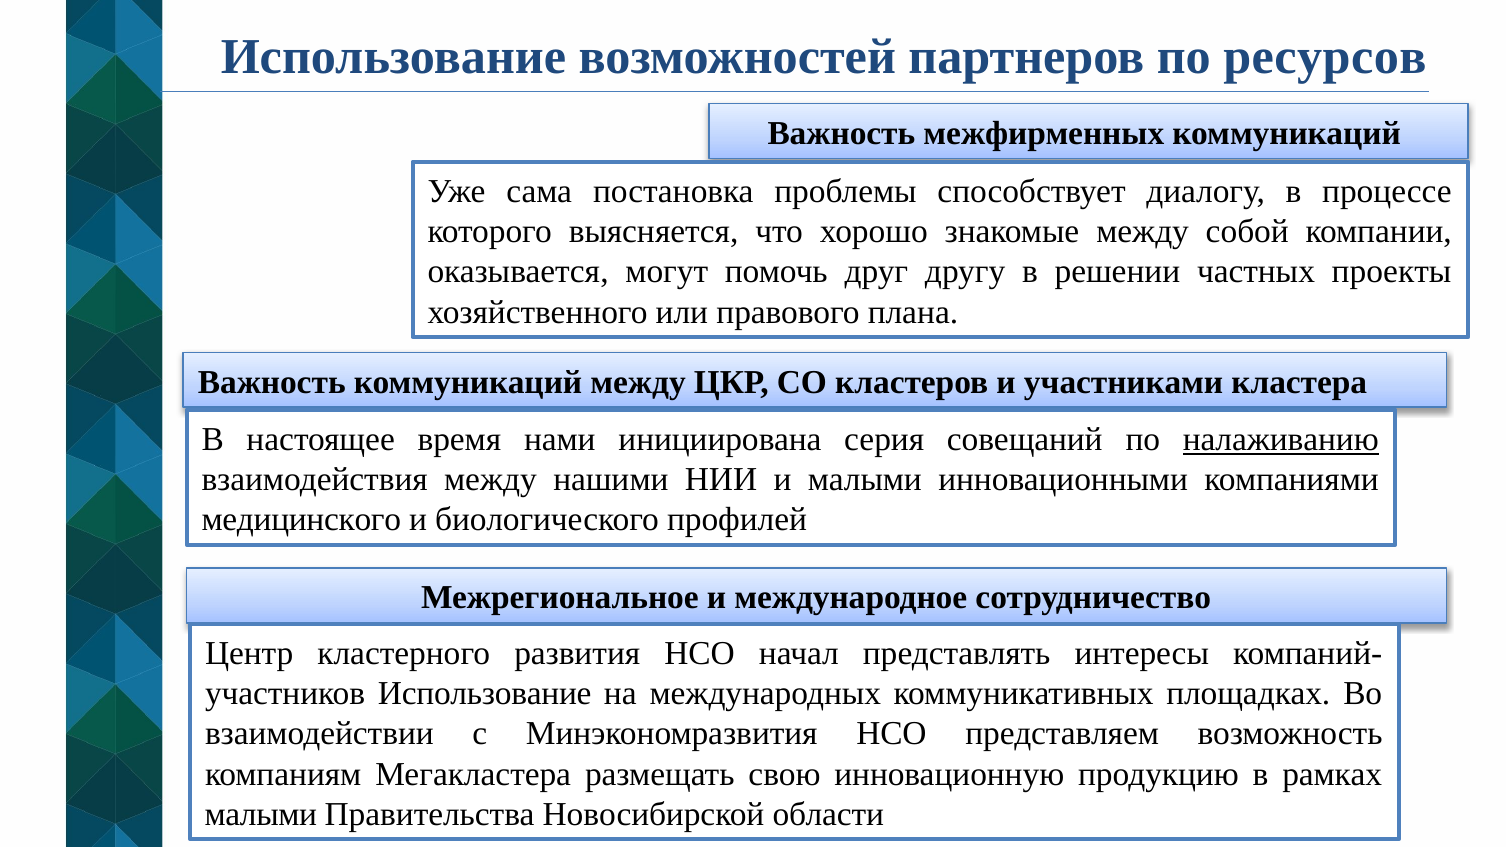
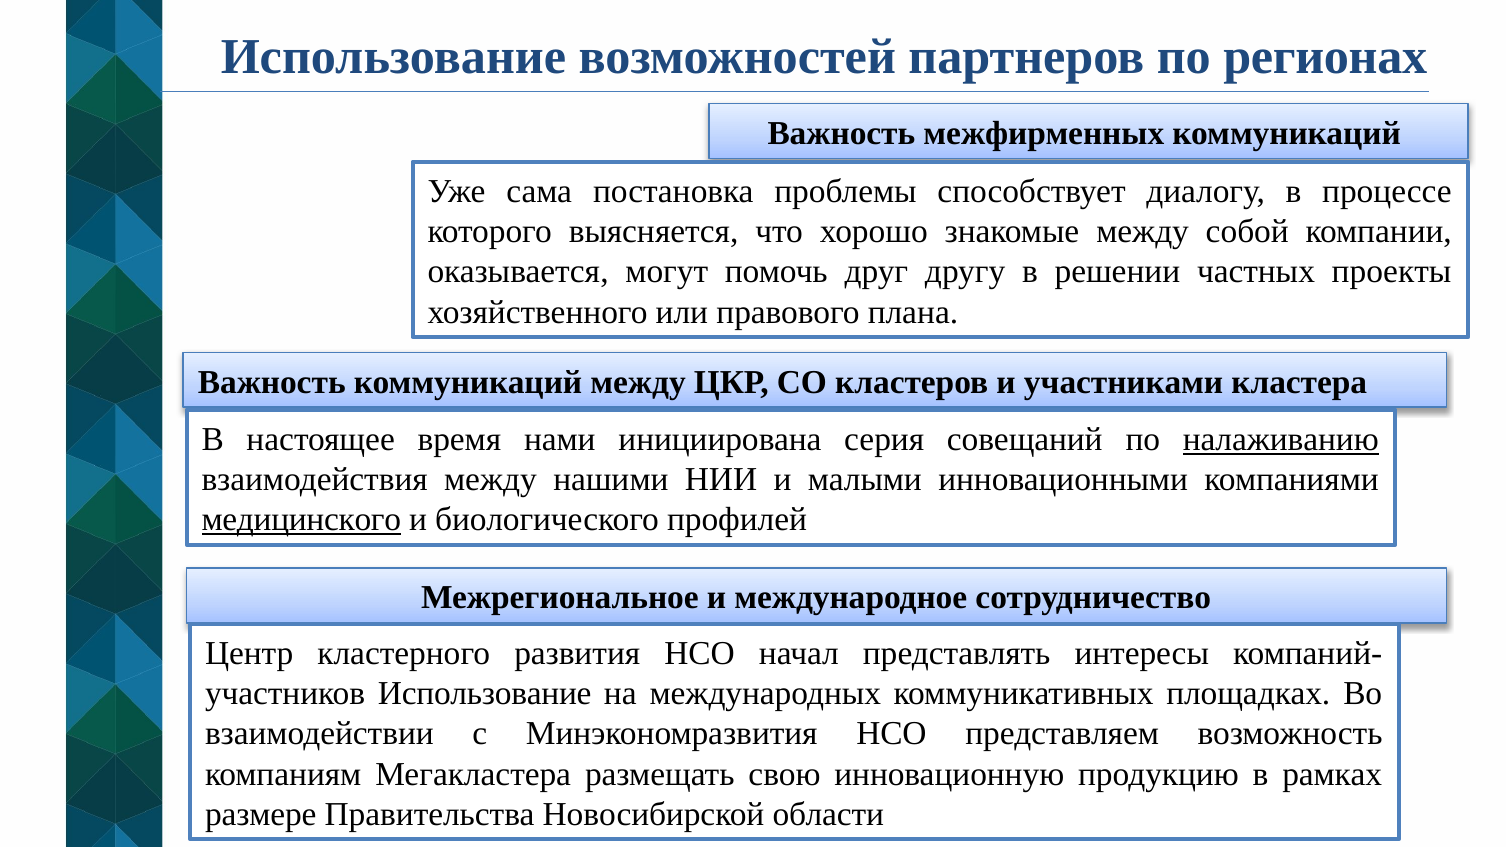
ресурсов: ресурсов -> регионах (1325, 56)
медицинского underline: none -> present (301, 520)
малыми: малыми -> размере (261, 814)
